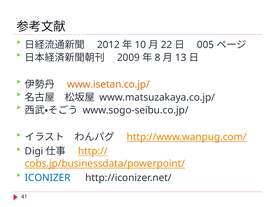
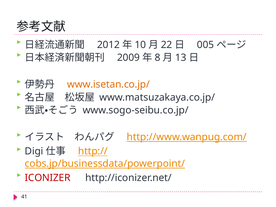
ICONIZER colour: blue -> red (48, 178)
